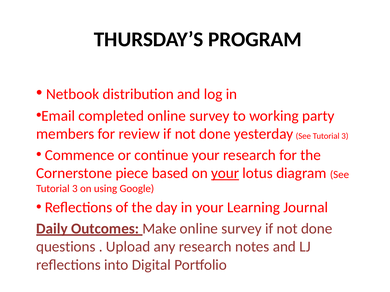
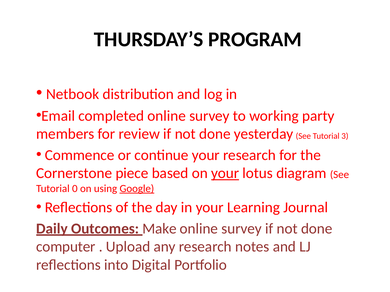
3: 3 -> 0 (75, 189)
Google underline: none -> present (137, 189)
questions: questions -> computer (66, 247)
